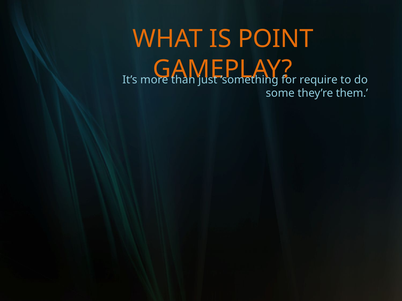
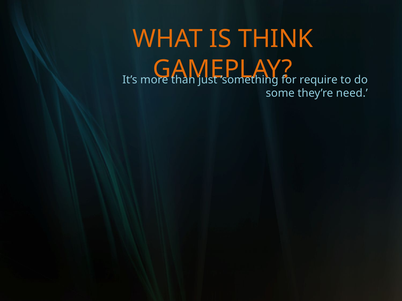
POINT: POINT -> THINK (276, 39)
them: them -> need (352, 93)
